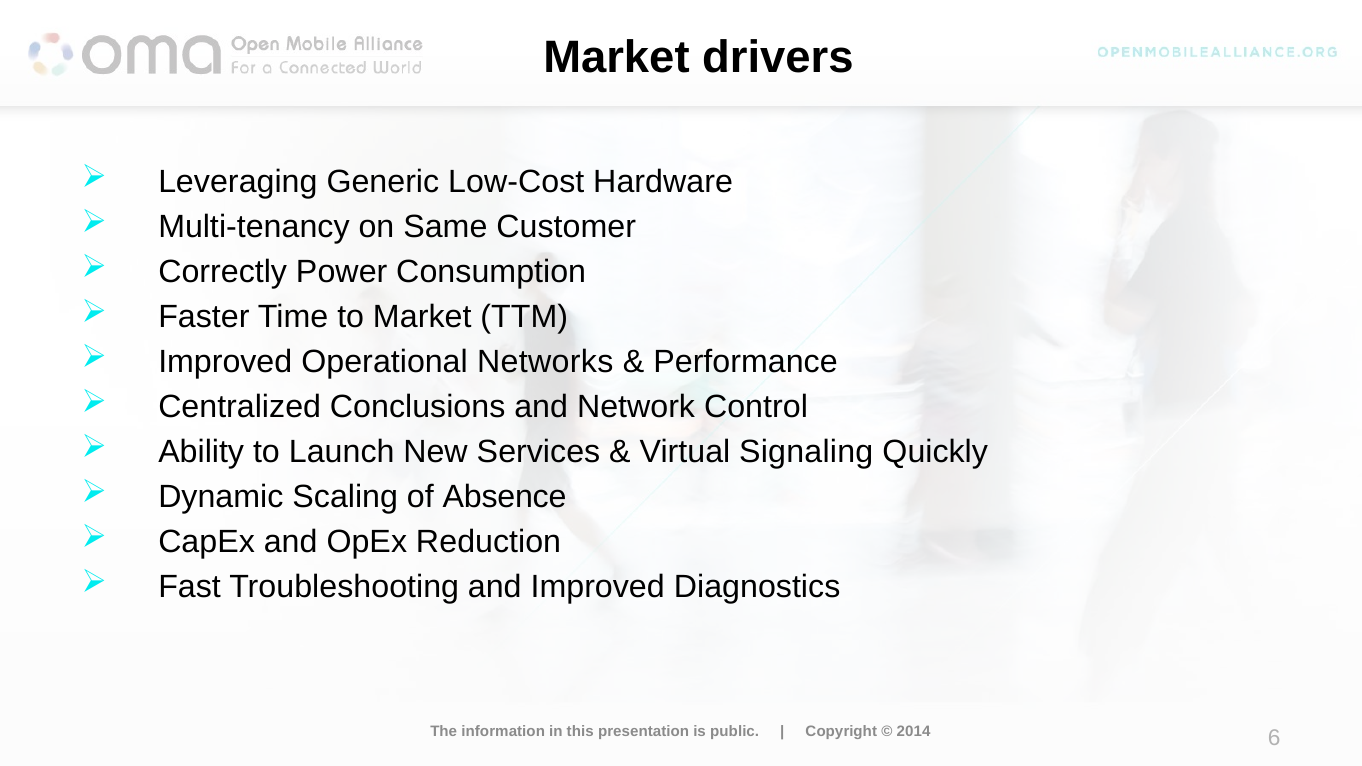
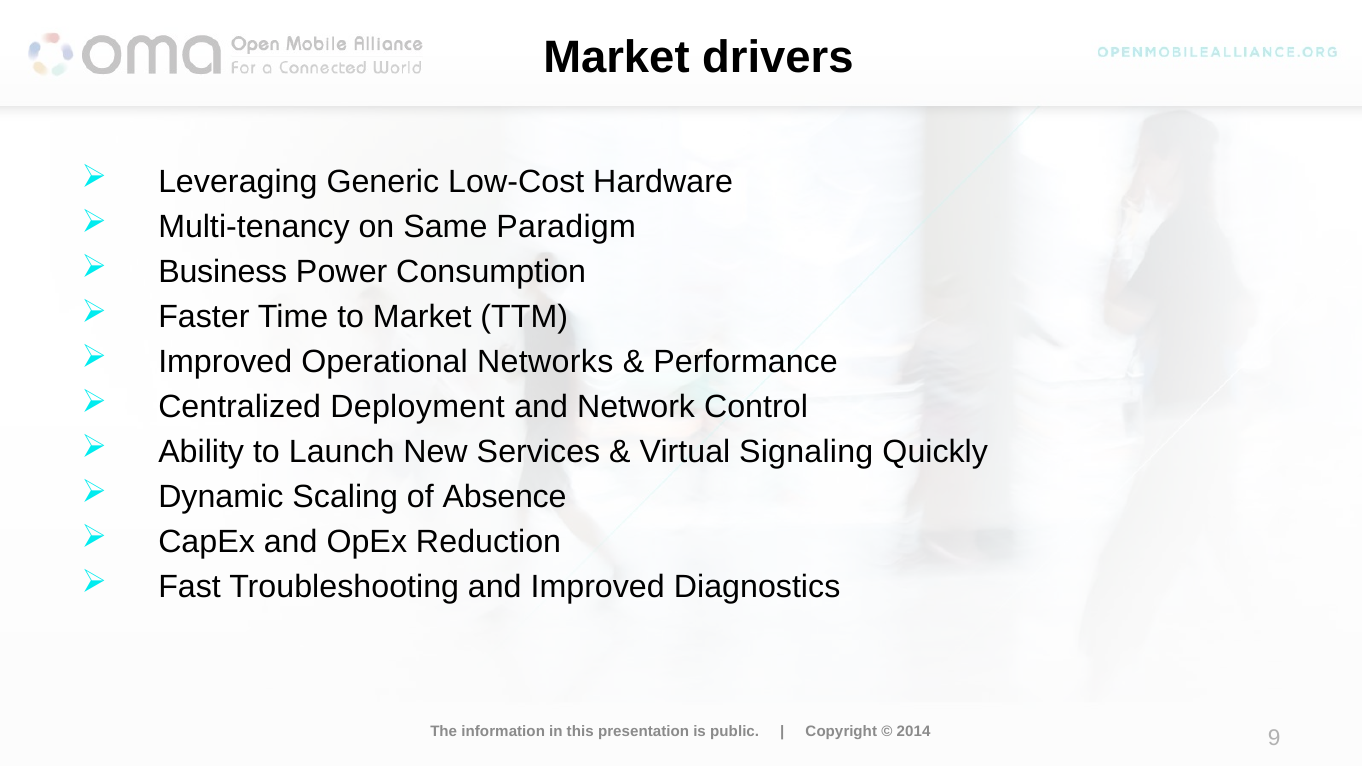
Customer: Customer -> Paradigm (566, 227)
Correctly: Correctly -> Business (223, 272)
Conclusions: Conclusions -> Deployment (418, 407)
6: 6 -> 9 (1274, 738)
